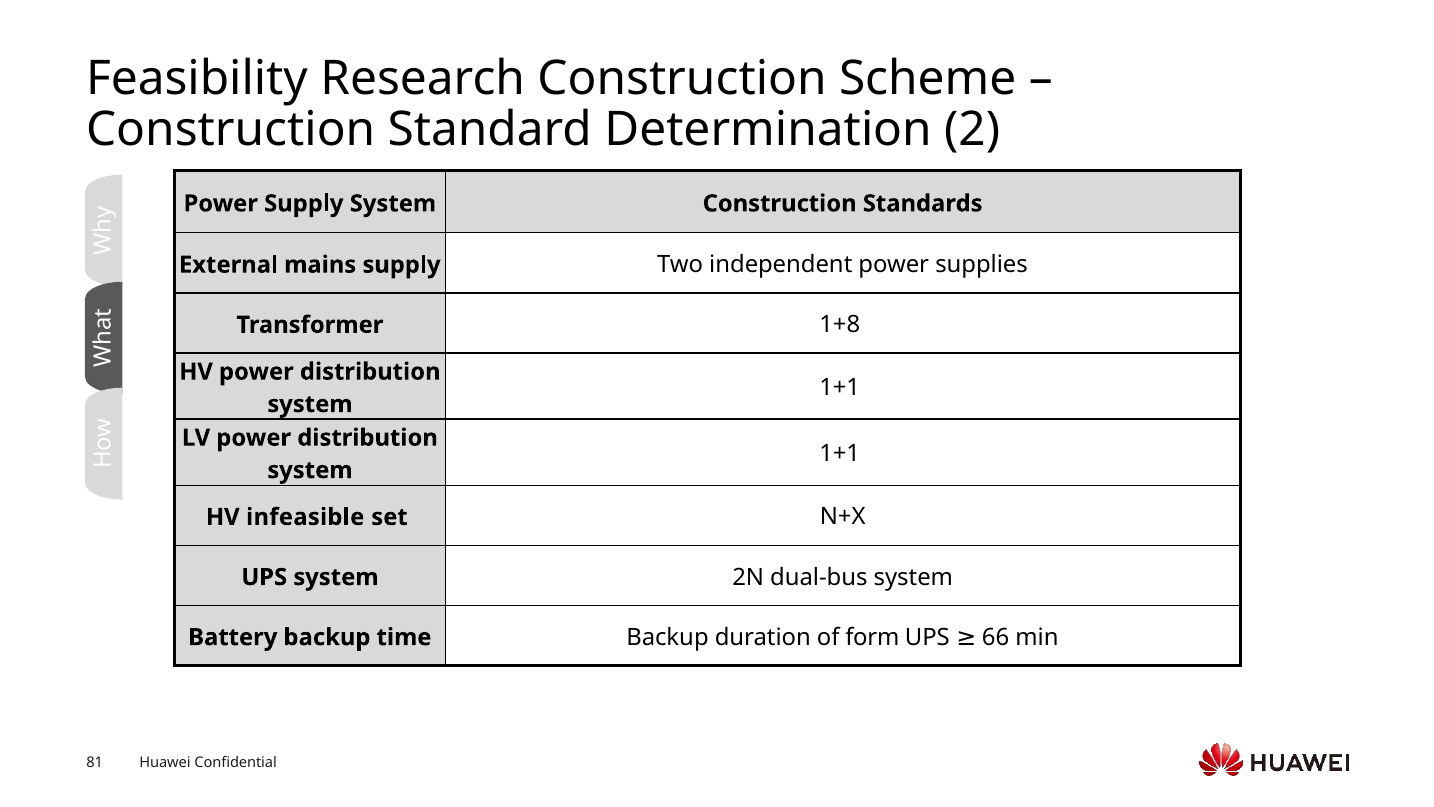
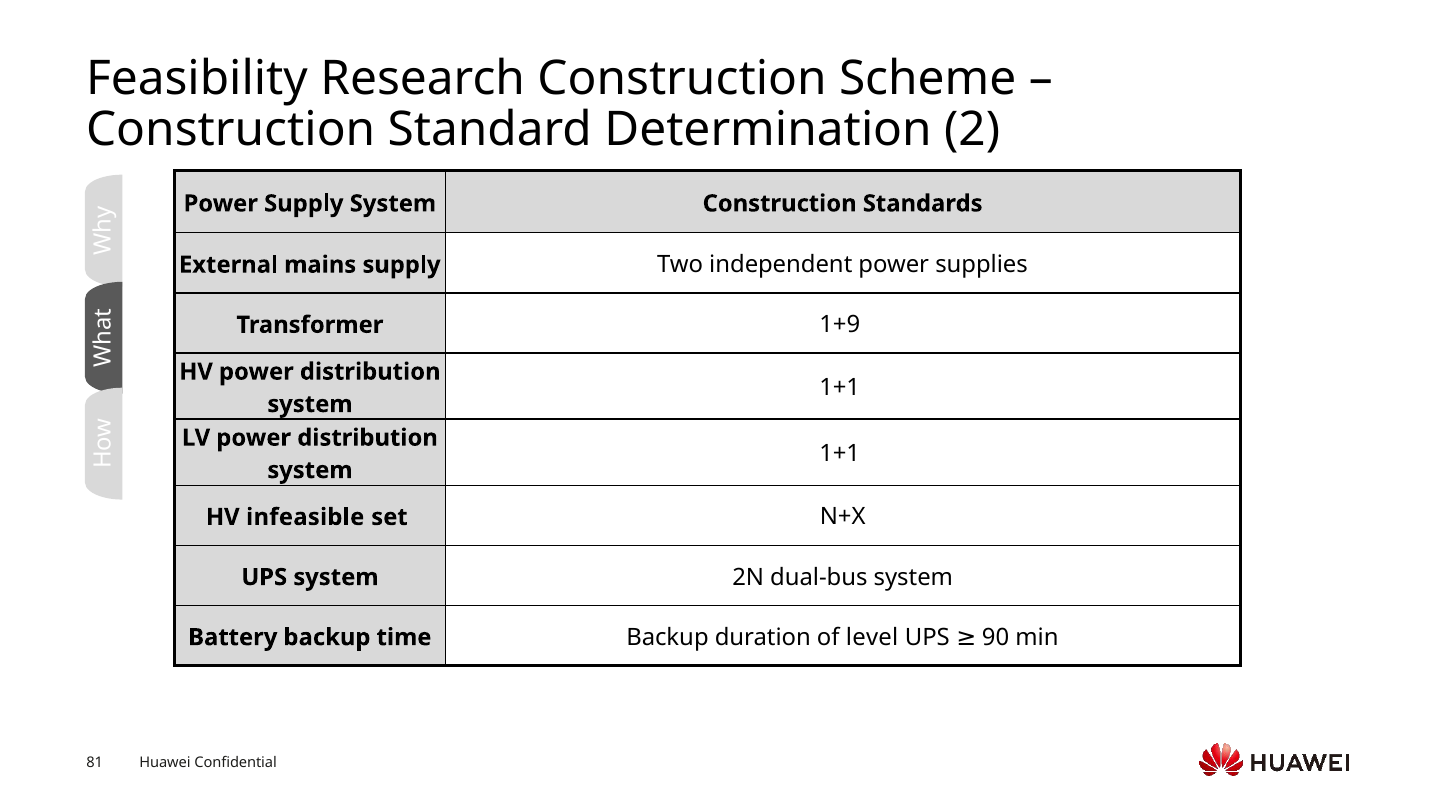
1+8: 1+8 -> 1+9 (840, 325)
form: form -> level (872, 637)
66: 66 -> 90 (996, 637)
